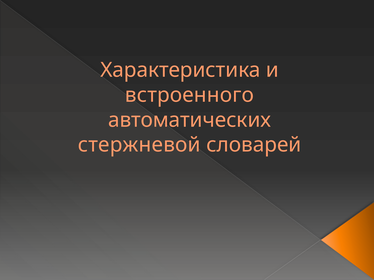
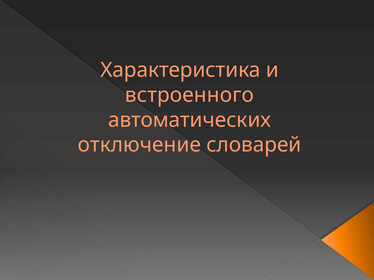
стержневой: стержневой -> отключение (139, 145)
